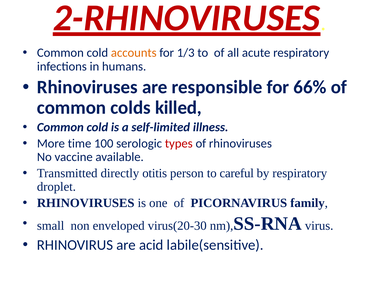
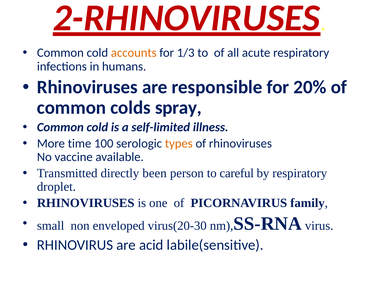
66%: 66% -> 20% (310, 87)
killed: killed -> spray (178, 108)
types colour: red -> orange (179, 144)
otitis: otitis -> been (155, 173)
